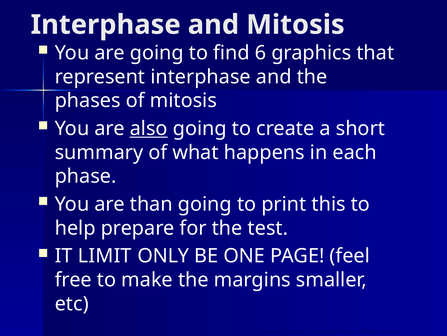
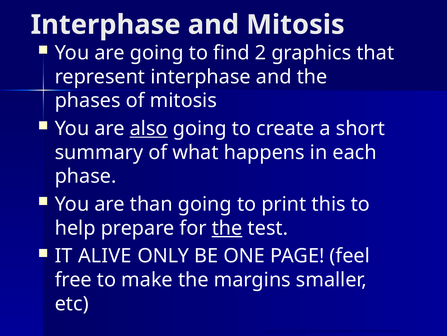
6: 6 -> 2 (261, 53)
the underline: none -> present (227, 228)
LIMIT: LIMIT -> ALIVE (105, 256)
